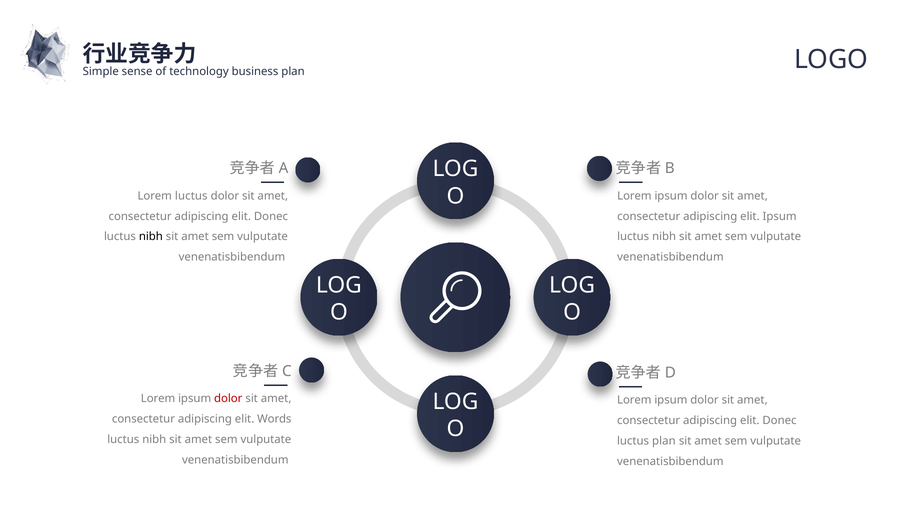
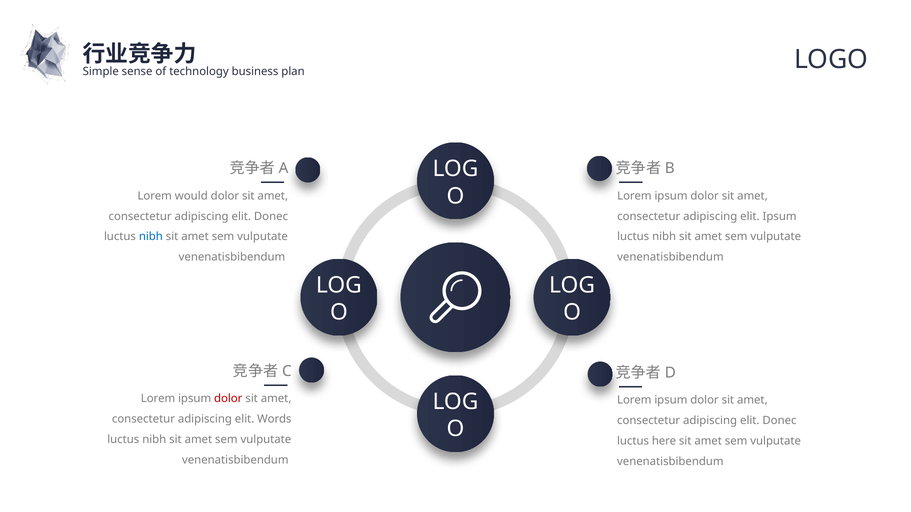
Lorem luctus: luctus -> would (191, 196)
nibh colour: black -> blue (151, 237)
luctus plan: plan -> here (664, 441)
